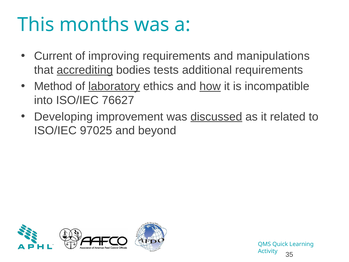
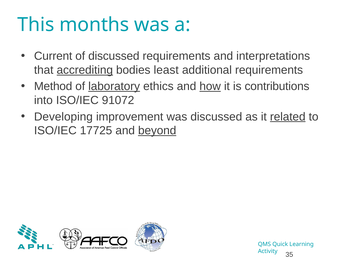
of improving: improving -> discussed (114, 56)
manipulations: manipulations -> interpretations (273, 56)
tests: tests -> least (166, 70)
incompatible: incompatible -> contributions (277, 86)
76627: 76627 -> 91072 (118, 100)
discussed underline: present -> none (216, 117)
related underline: none -> present (288, 117)
97025: 97025 -> 17725 (96, 131)
beyond underline: none -> present (157, 131)
